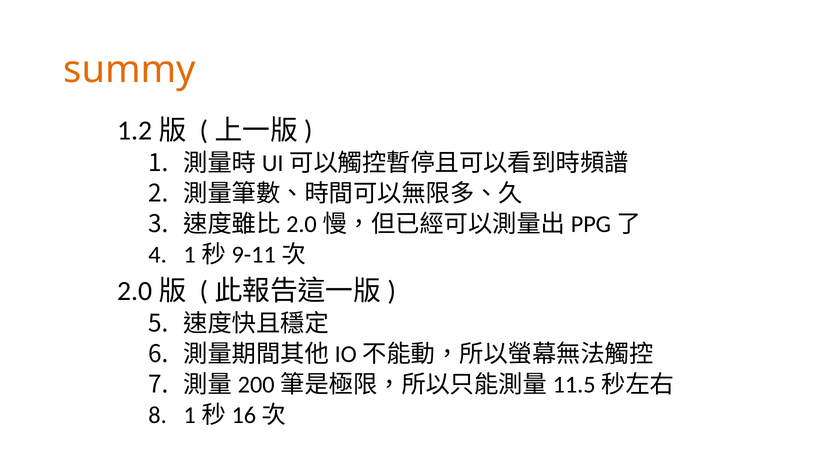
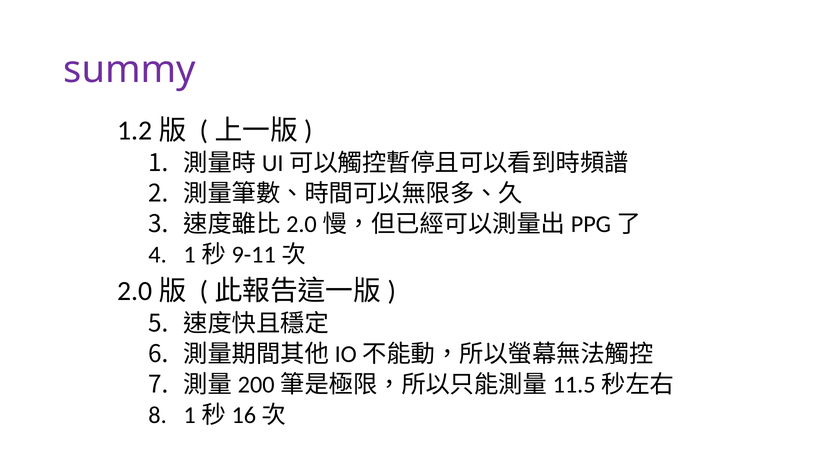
summy colour: orange -> purple (130, 70)
